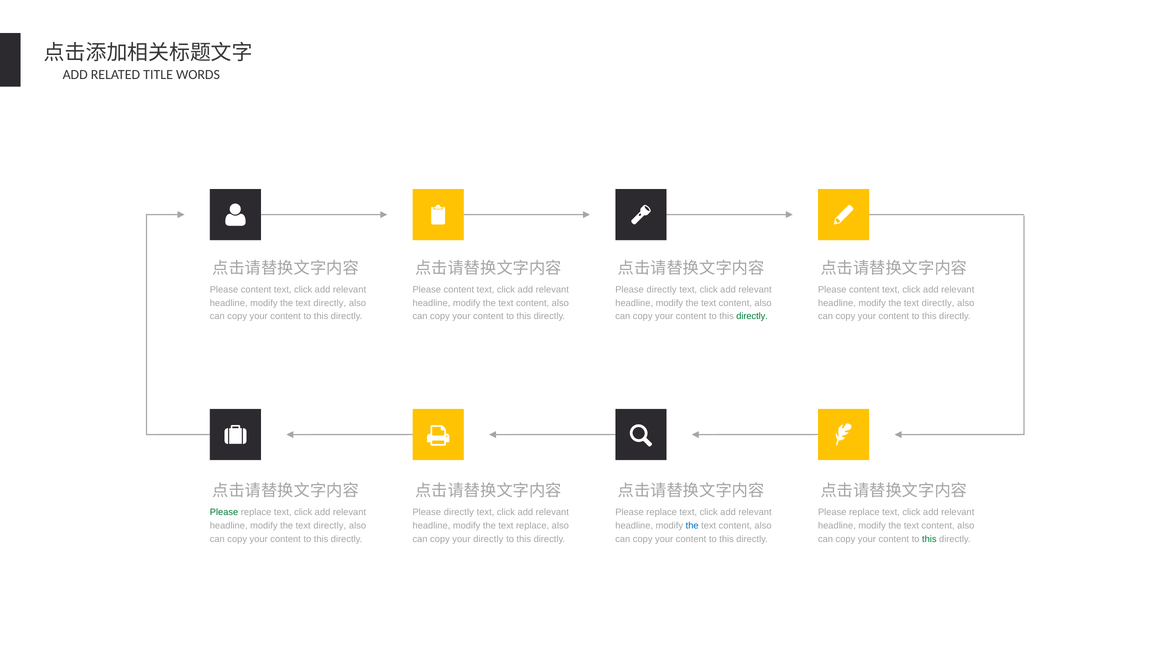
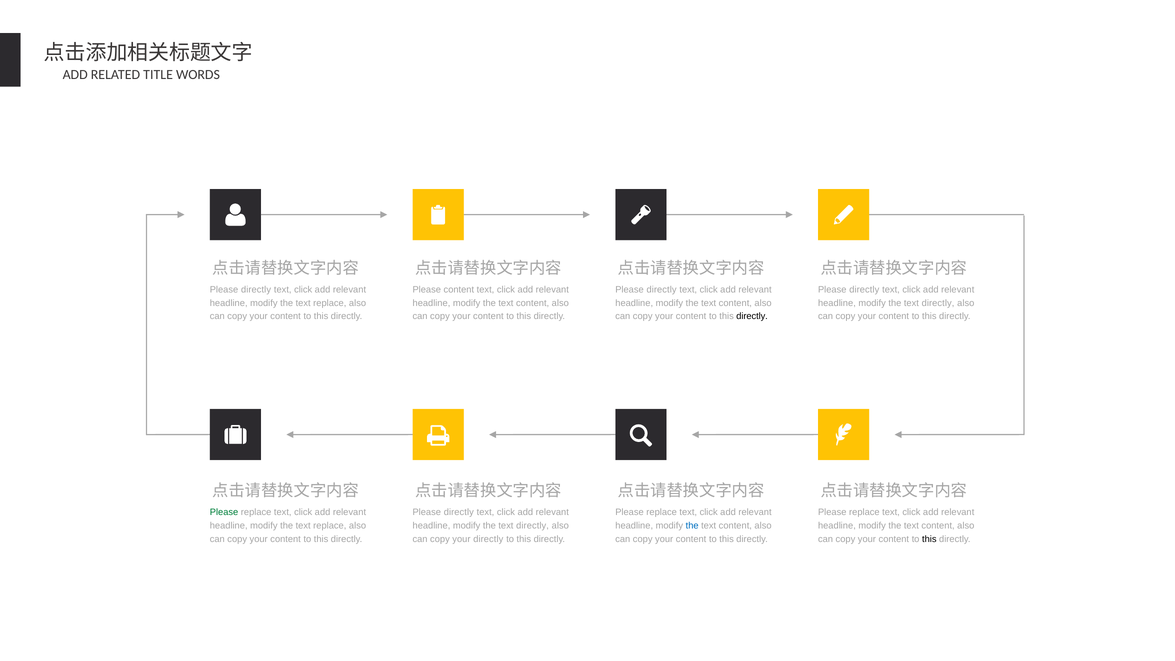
content: content -> directly (256, 290)
content: content -> directly (864, 290)
directly: directly -> replace (330, 303)
directly colour: green -> black (752, 316)
directly: directly -> replace (330, 526)
replace: replace -> directly (533, 526)
this colour: green -> black (929, 539)
